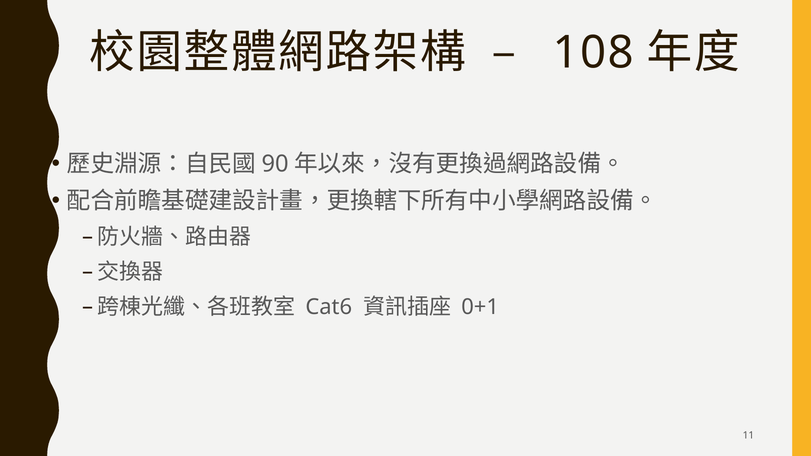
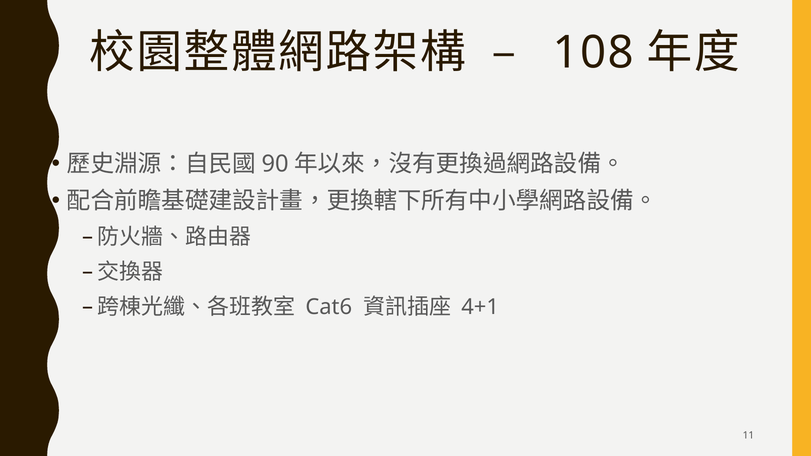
0+1: 0+1 -> 4+1 (480, 307)
